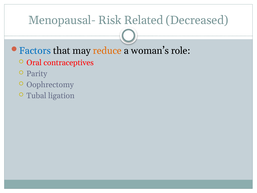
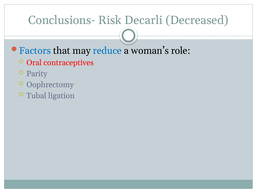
Menopausal-: Menopausal- -> Conclusions- (62, 20)
Related: Related -> Decarli (144, 20)
reduce colour: orange -> blue (107, 51)
